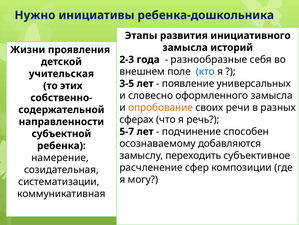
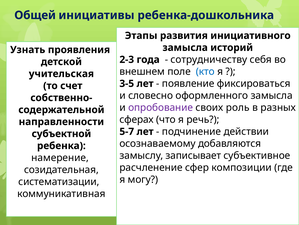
Нужно: Нужно -> Общей (35, 15)
Жизни: Жизни -> Узнать (28, 50)
разнообразные: разнообразные -> сотрудничеству (209, 59)
универсальных: универсальных -> фиксироваться (254, 83)
этих: этих -> счет (71, 86)
опробование colour: orange -> purple (161, 107)
речи: речи -> роль (238, 107)
способен: способен -> действии (246, 131)
переходить: переходить -> записывает (193, 155)
